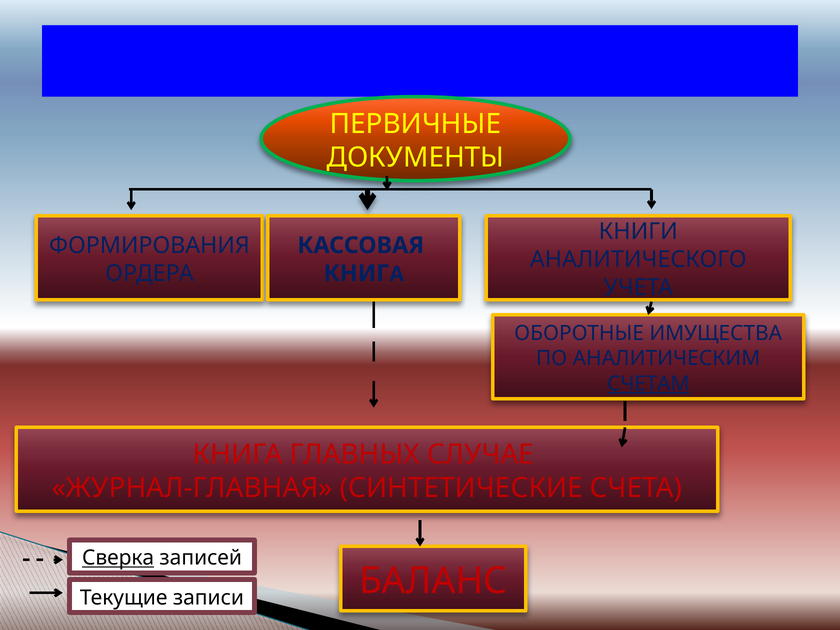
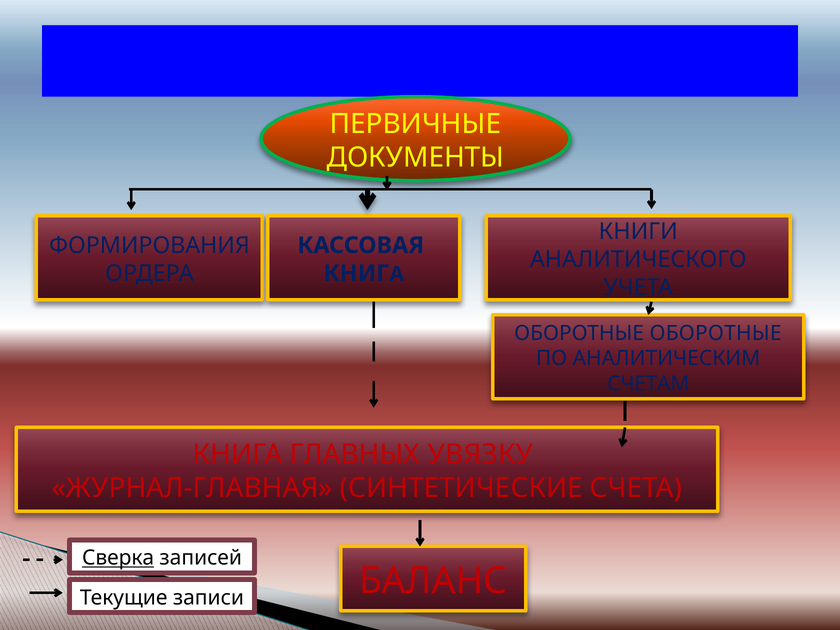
ОБОРОТНЫЕ ИМУЩЕСТВА: ИМУЩЕСТВА -> ОБОРОТНЫЕ (716, 333)
СЧЕТАМ underline: present -> none (648, 384)
СЛУЧАЕ: СЛУЧАЕ -> УВЯЗКУ (480, 455)
